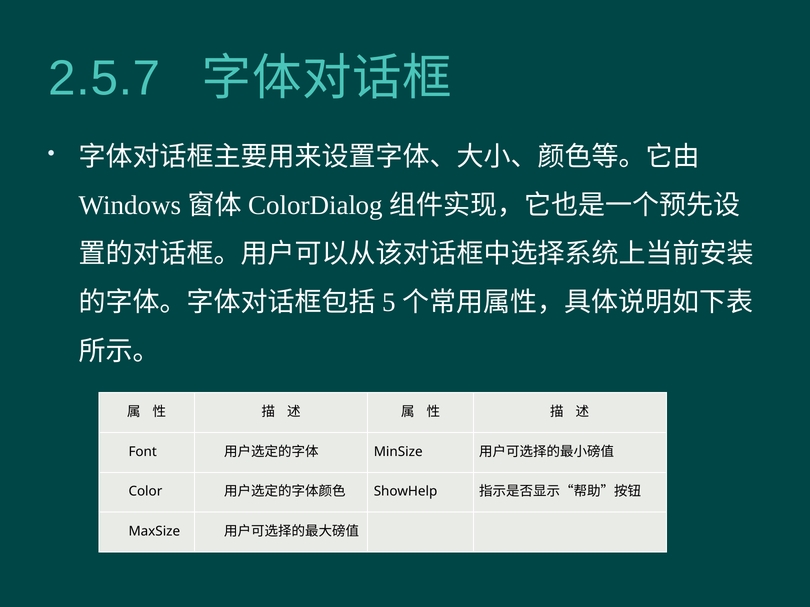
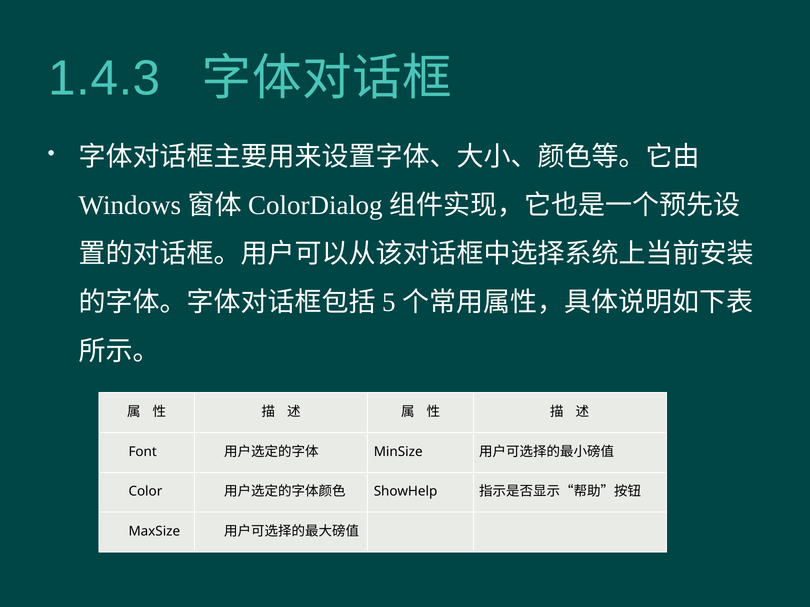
2.5.7: 2.5.7 -> 1.4.3 (104, 78)
